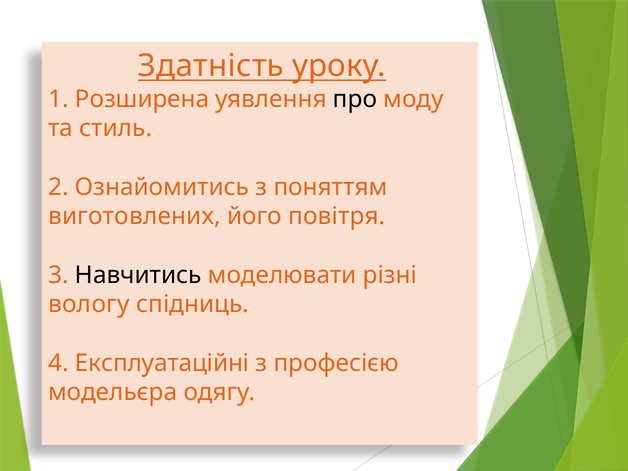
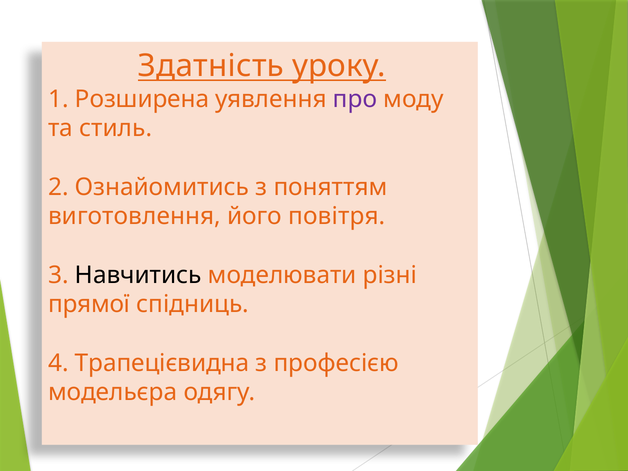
про colour: black -> purple (355, 99)
виготовлених: виготовлених -> виготовлення (135, 216)
вологу: вологу -> прямої (89, 304)
Експлуатаційні: Експлуатаційні -> Трапецієвидна (162, 363)
